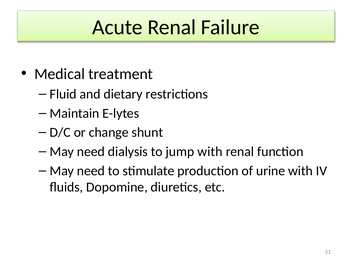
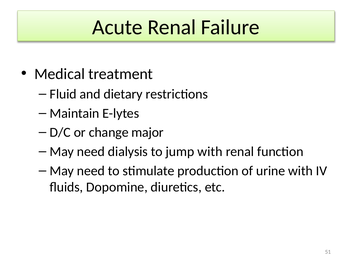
shunt: shunt -> major (148, 132)
